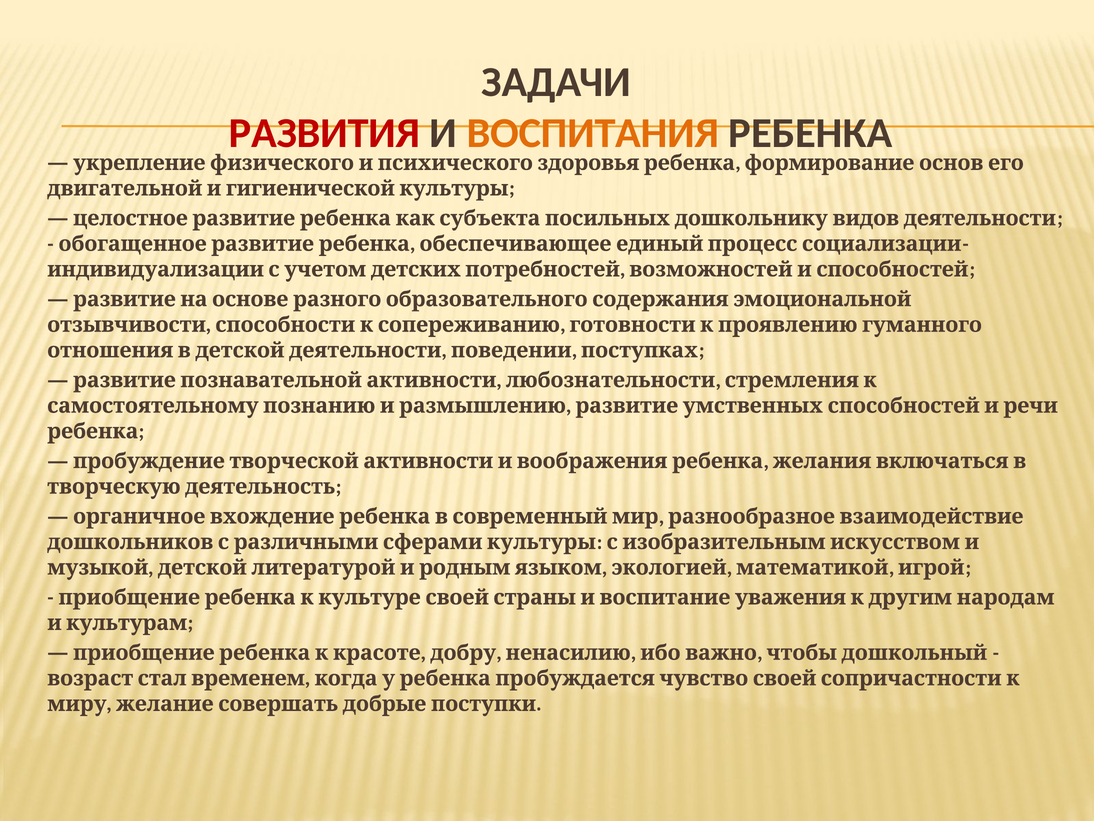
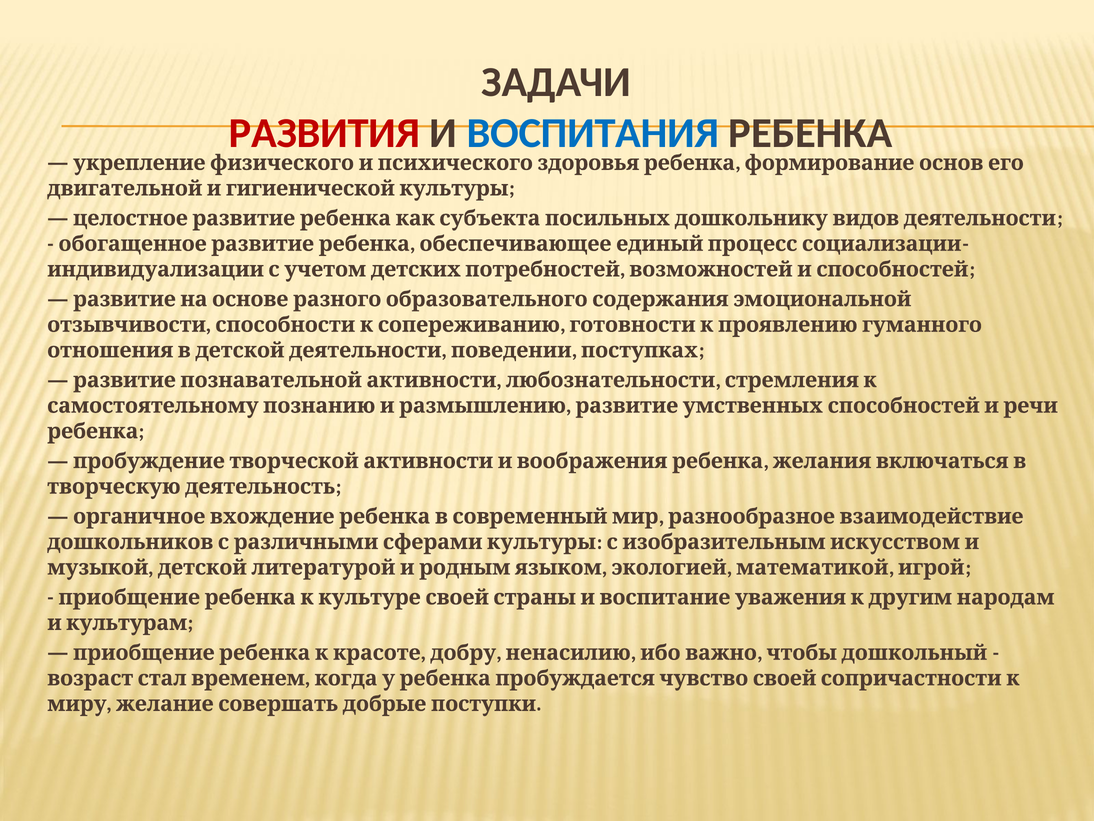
ВОСПИТАНИЯ colour: orange -> blue (593, 133)
